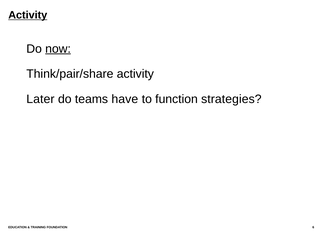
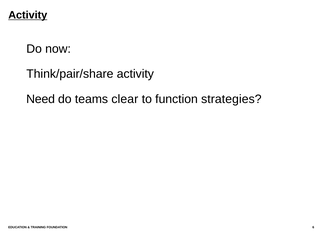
now underline: present -> none (58, 49)
Later: Later -> Need (41, 99)
have: have -> clear (125, 99)
